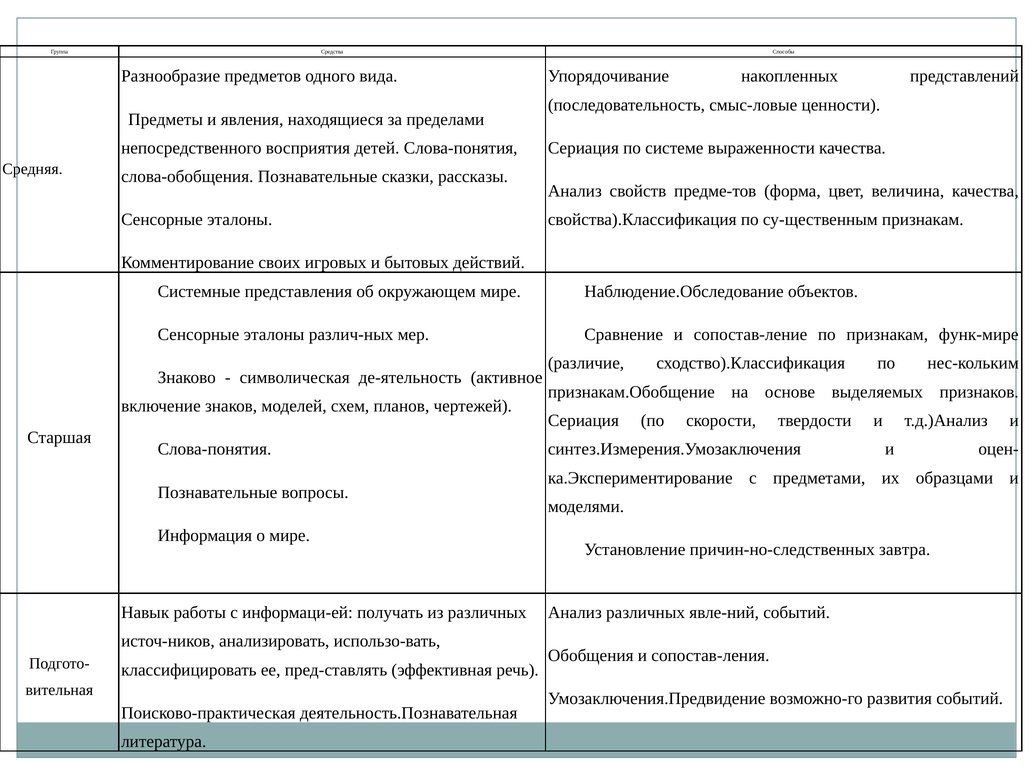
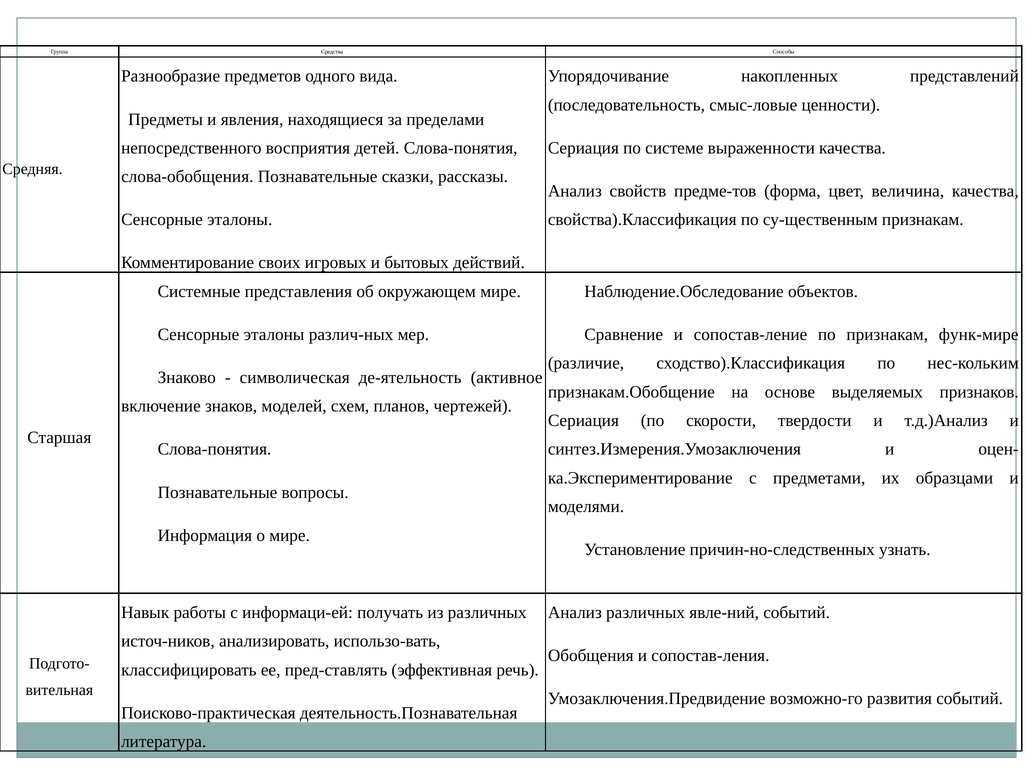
завтра: завтра -> узнать (905, 550)
